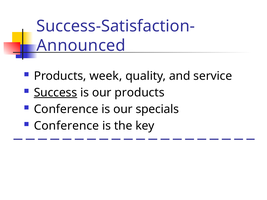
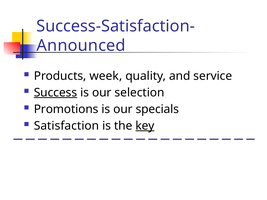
our products: products -> selection (140, 93)
Conference: Conference -> Promotions (66, 109)
Conference: Conference -> Satisfaction (66, 126)
key underline: none -> present (145, 126)
